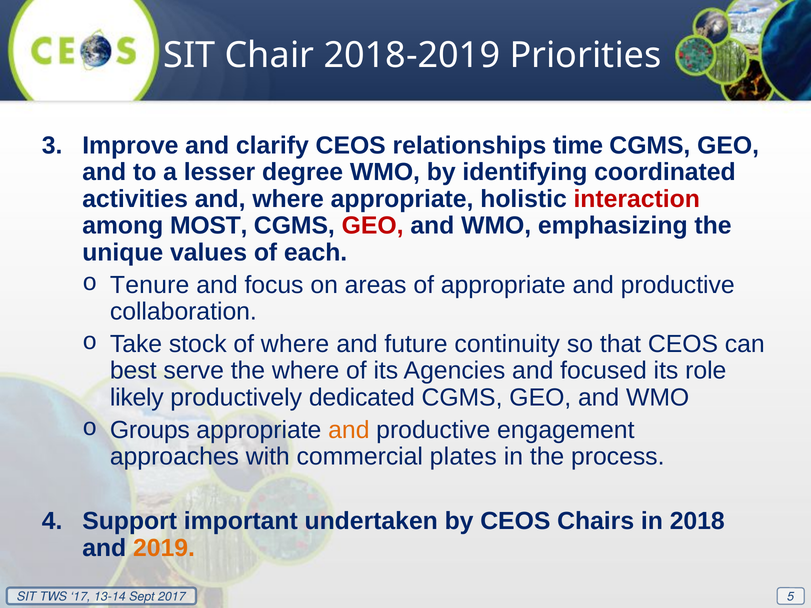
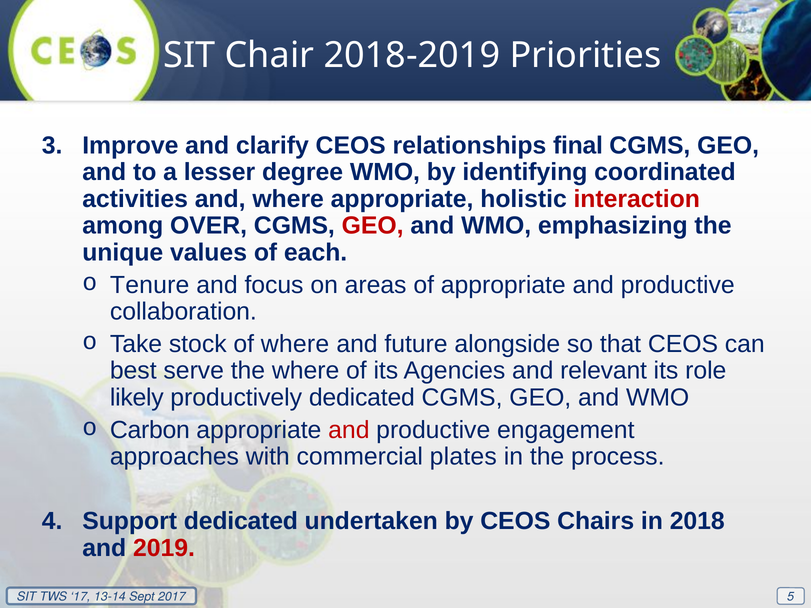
time: time -> final (578, 146)
MOST: MOST -> OVER (209, 226)
continuity: continuity -> alongside (507, 344)
focused: focused -> relevant (604, 371)
Groups: Groups -> Carbon (150, 430)
and colour: orange -> red (349, 430)
Support important: important -> dedicated (241, 522)
2019 colour: orange -> red (164, 548)
